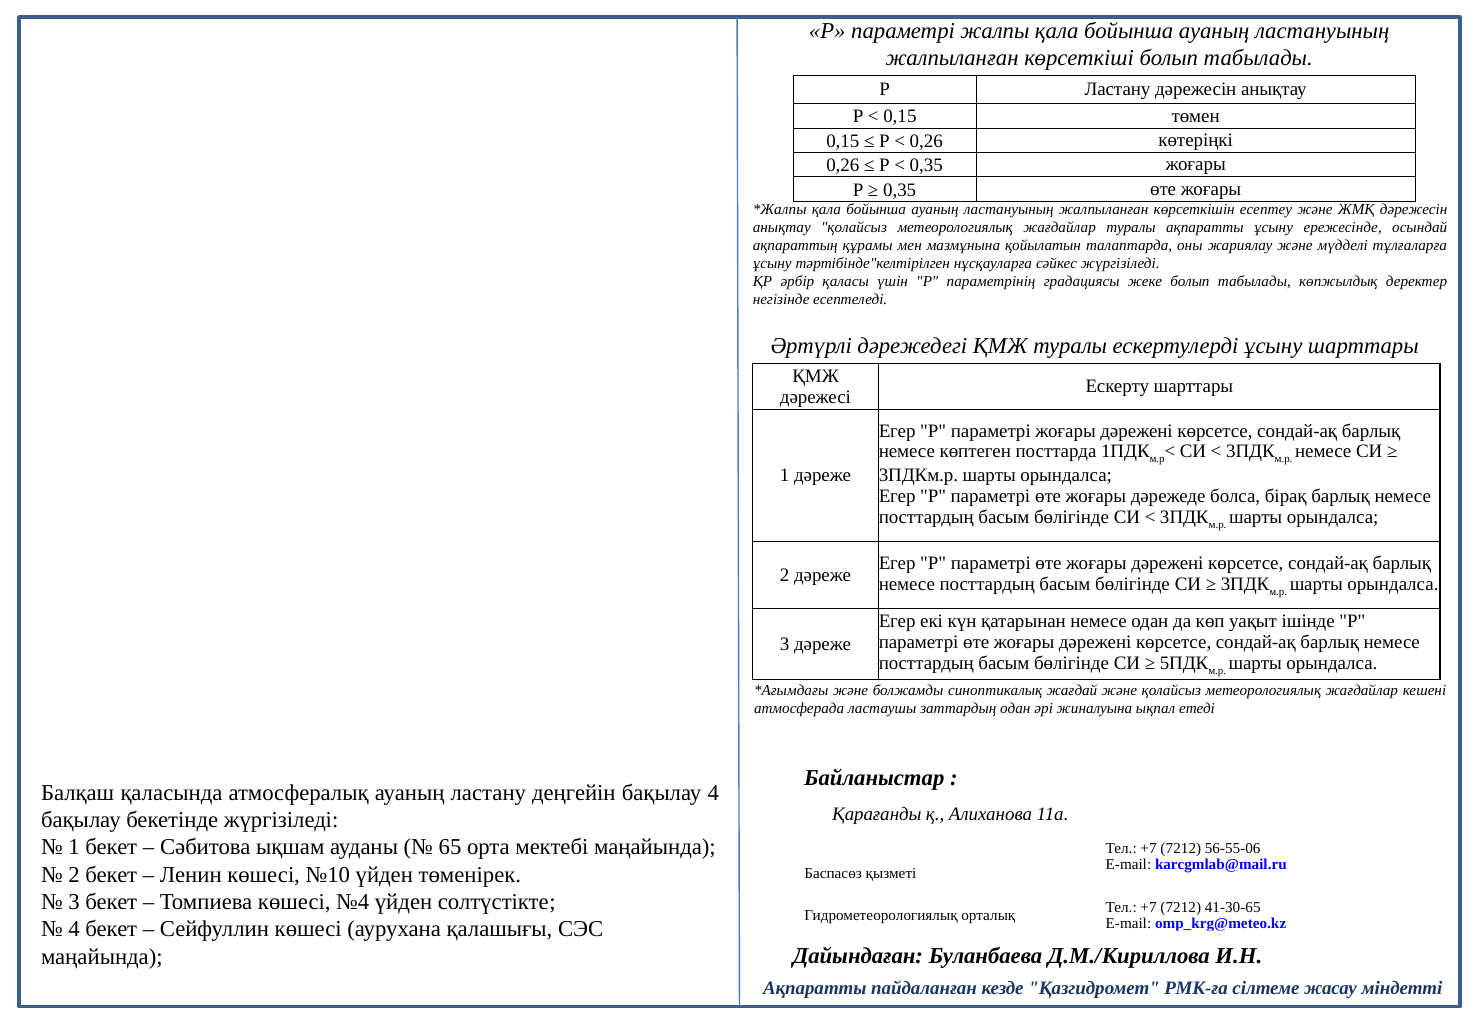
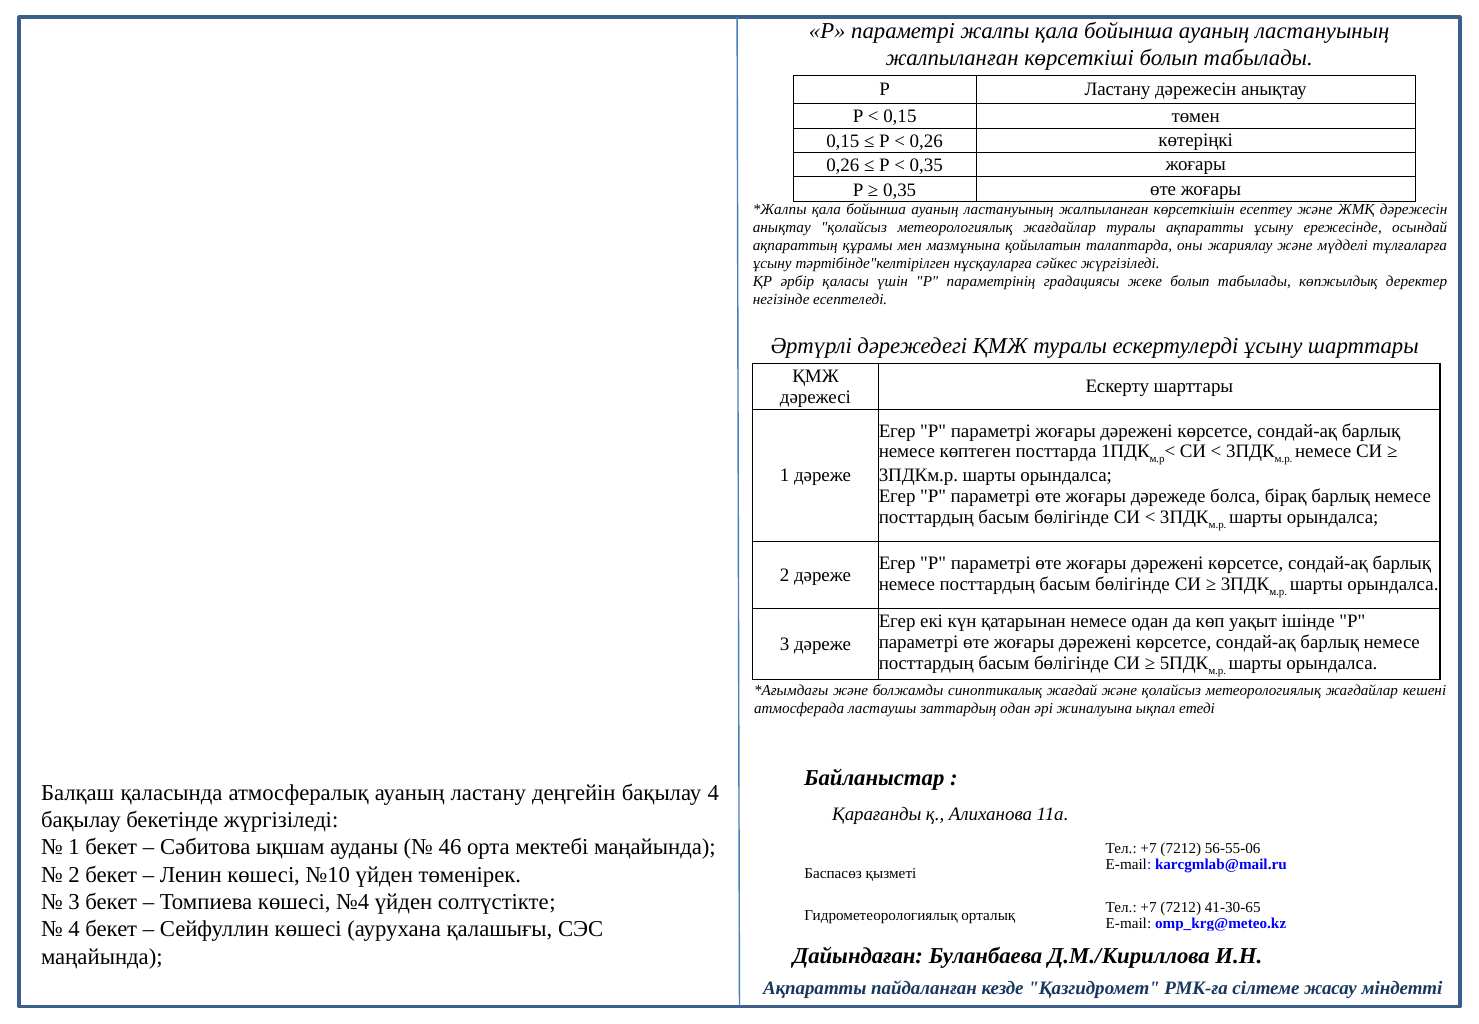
65: 65 -> 46 (450, 847)
